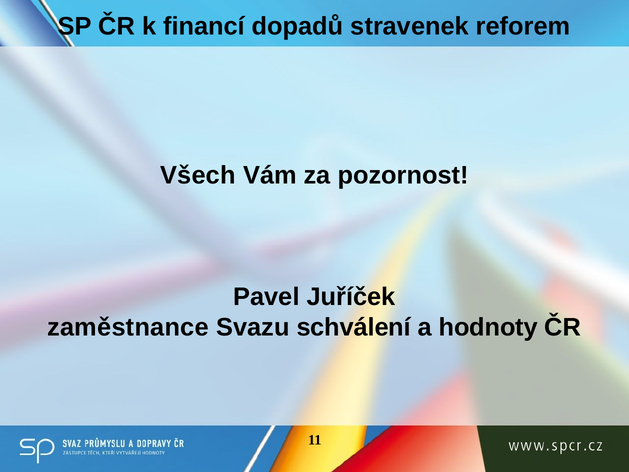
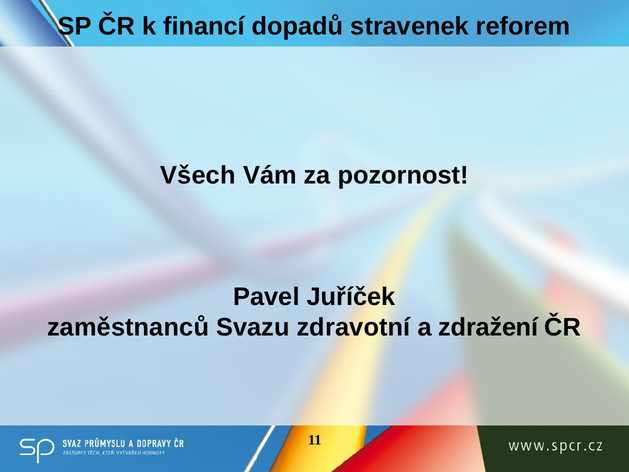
zaměstnance: zaměstnance -> zaměstnanců (128, 327)
schválení: schválení -> zdravotní (353, 327)
hodnoty: hodnoty -> zdražení (488, 327)
